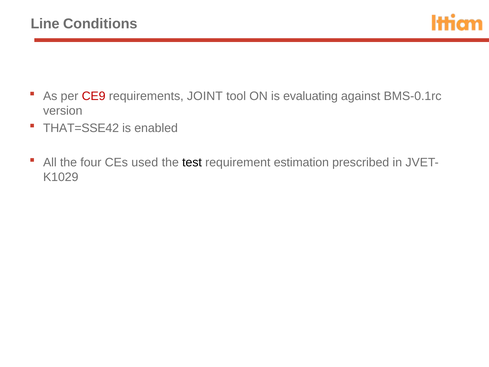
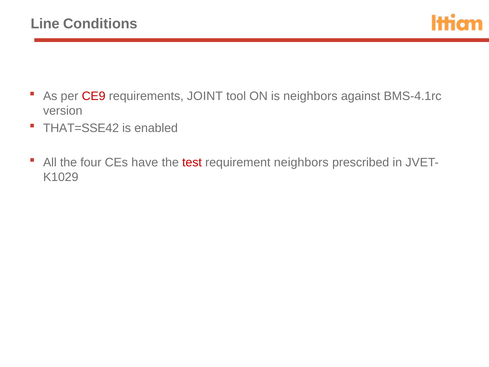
is evaluating: evaluating -> neighbors (310, 96)
BMS-0.1rc: BMS-0.1rc -> BMS-4.1rc (413, 96)
used: used -> have (145, 162)
test colour: black -> red (192, 162)
requirement estimation: estimation -> neighbors (301, 162)
